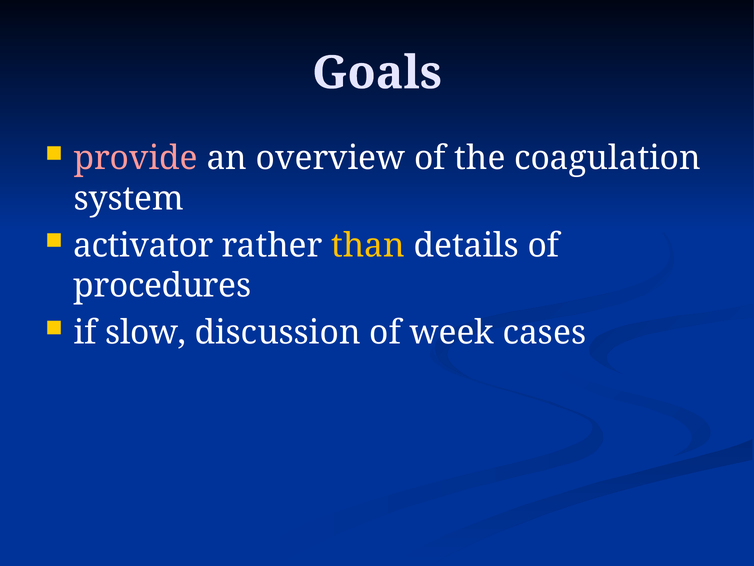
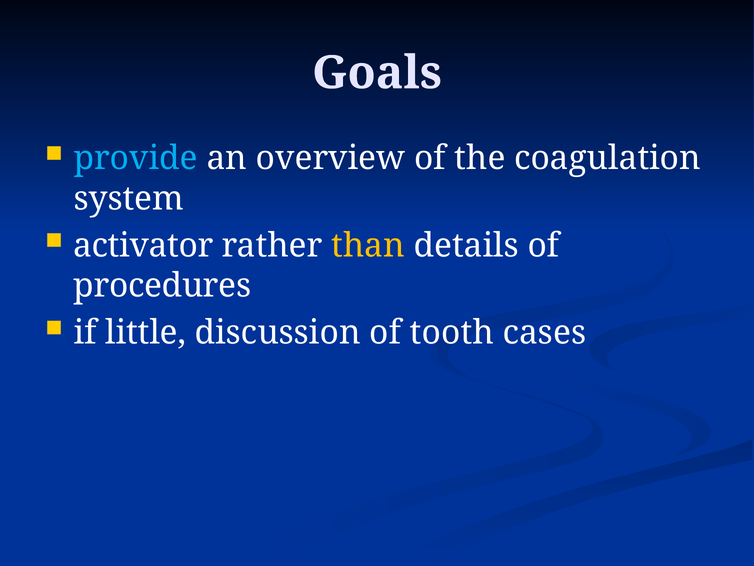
provide colour: pink -> light blue (136, 158)
slow: slow -> little (146, 333)
week: week -> tooth (452, 333)
